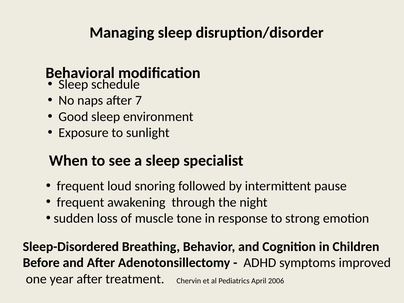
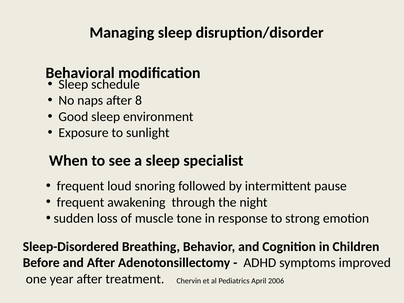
7: 7 -> 8 (139, 101)
